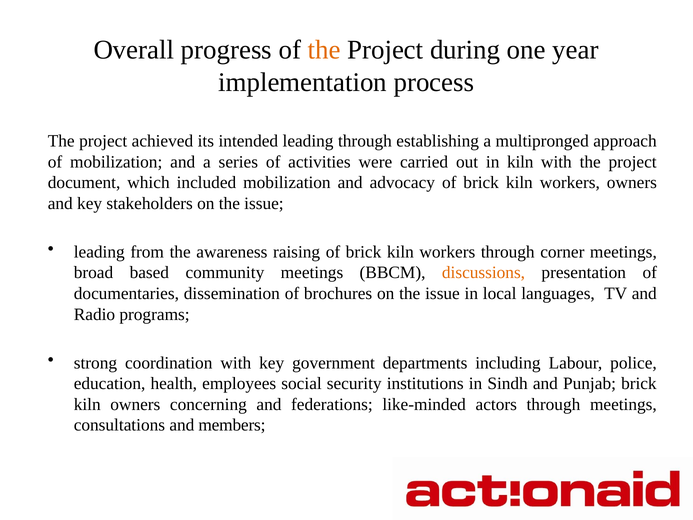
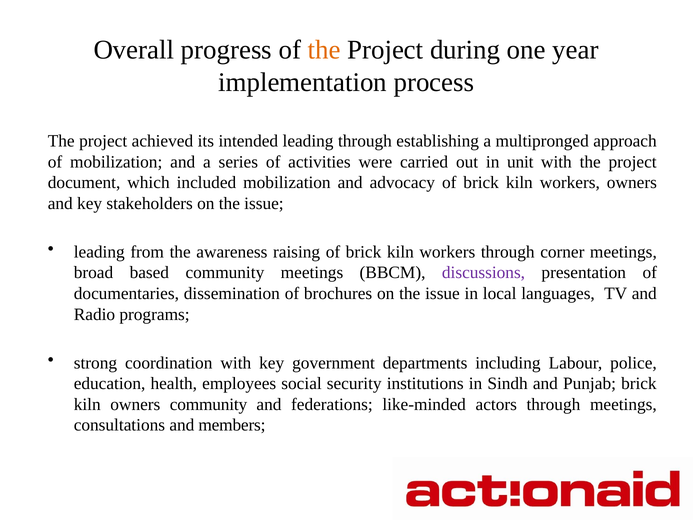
in kiln: kiln -> unit (520, 162)
discussions colour: orange -> purple (484, 273)
owners concerning: concerning -> community (209, 404)
